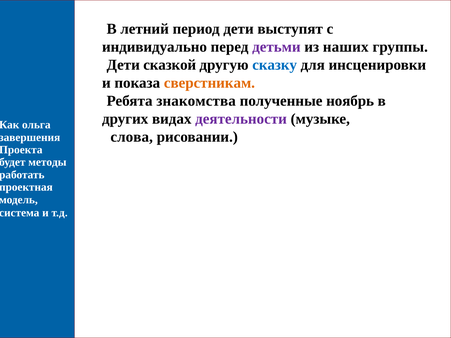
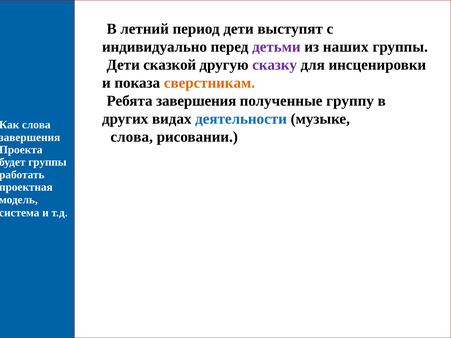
сказку colour: blue -> purple (275, 65)
знакомства: знакомства -> завершения (196, 101)
ноябрь: ноябрь -> группу (350, 101)
деятельности colour: purple -> blue (241, 119)
ольга: ольга -> слова (36, 125)
методы: методы -> группы (47, 162)
